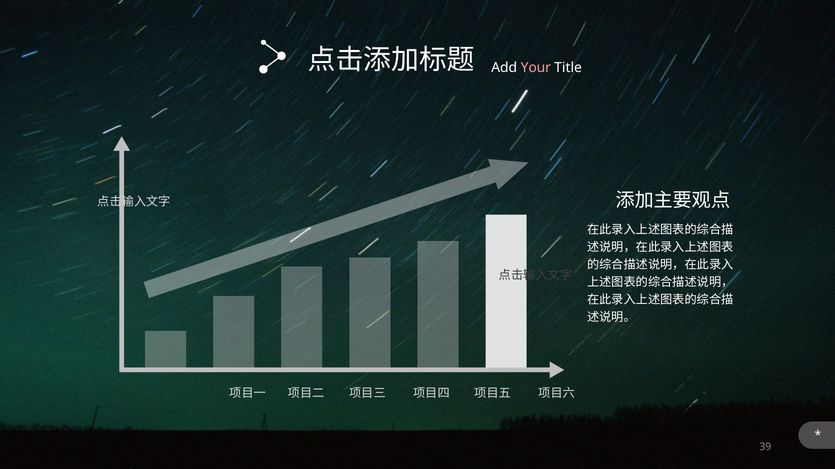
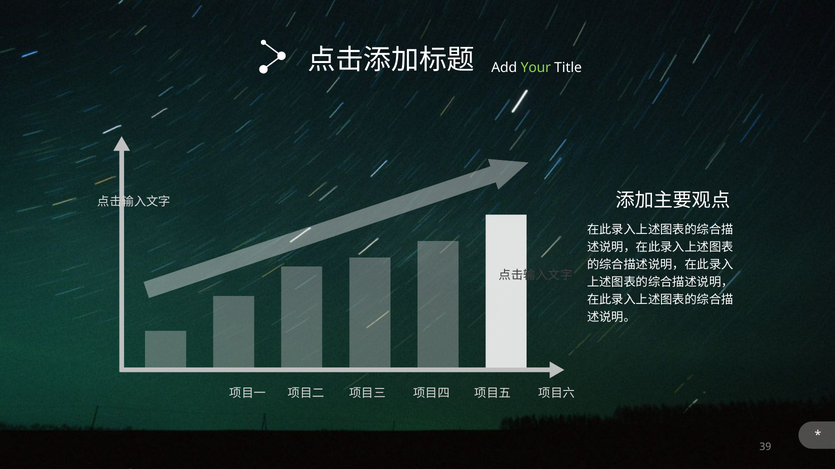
Your colour: pink -> light green (536, 68)
